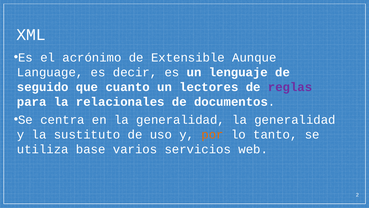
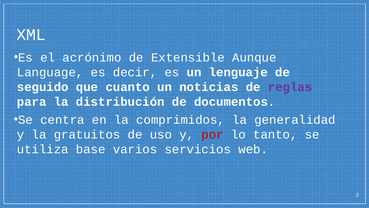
lectores: lectores -> noticias (209, 87)
relacionales: relacionales -> distribución (120, 102)
en la generalidad: generalidad -> comprimidos (181, 119)
sustituto: sustituto -> gratuitos (87, 134)
por colour: orange -> red (213, 134)
